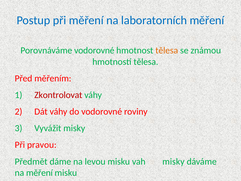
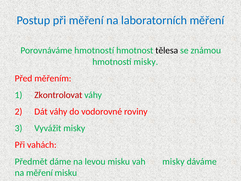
Porovnáváme vodorovné: vodorovné -> hmotností (94, 50)
tělesa colour: orange -> black (167, 50)
hmotností tělesa: tělesa -> misky (146, 62)
pravou: pravou -> vahách (42, 145)
